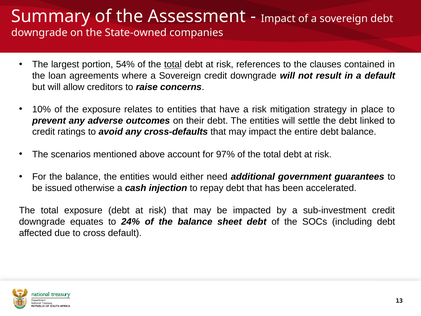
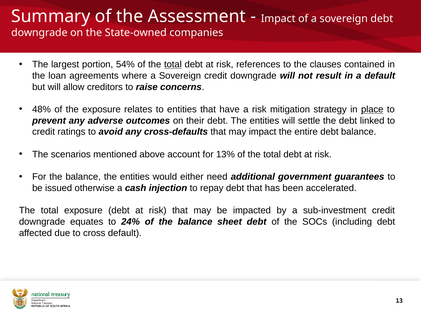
10%: 10% -> 48% (42, 109)
place underline: none -> present (372, 109)
97%: 97% -> 13% (225, 154)
